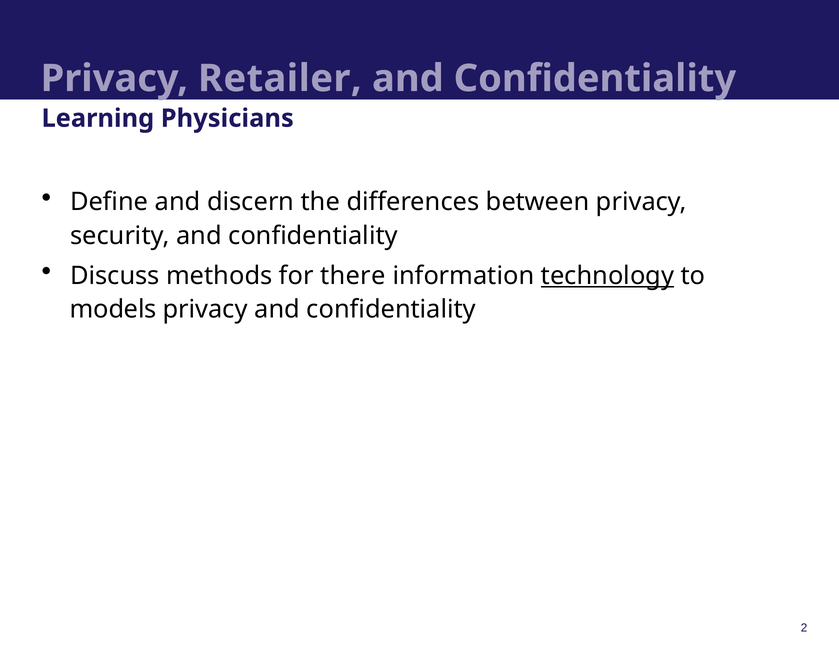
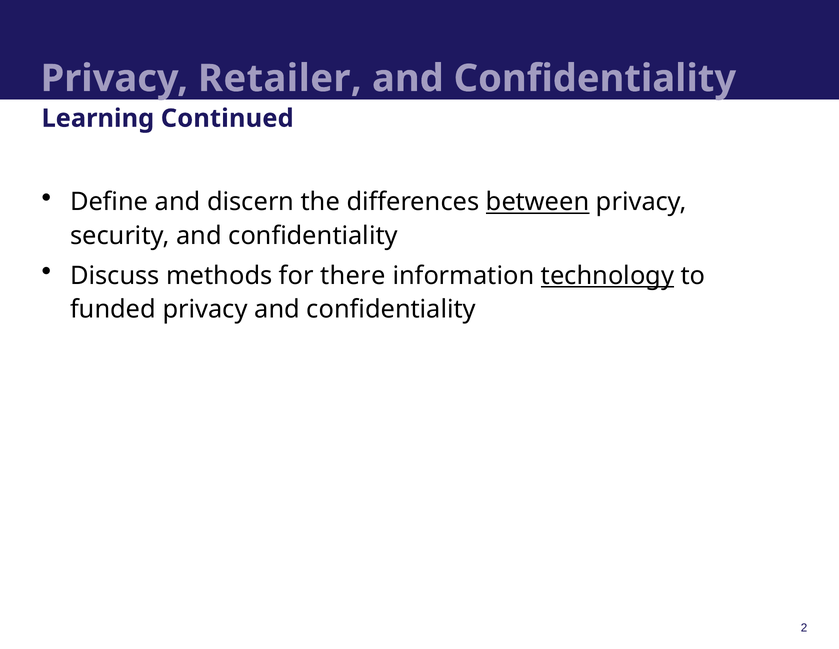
Physicians: Physicians -> Continued (227, 118)
between underline: none -> present (538, 202)
models: models -> funded (113, 309)
